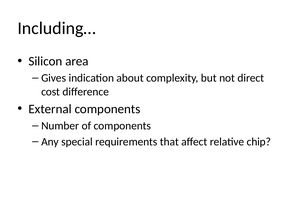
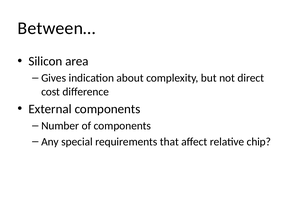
Including…: Including… -> Between… (57, 28)
